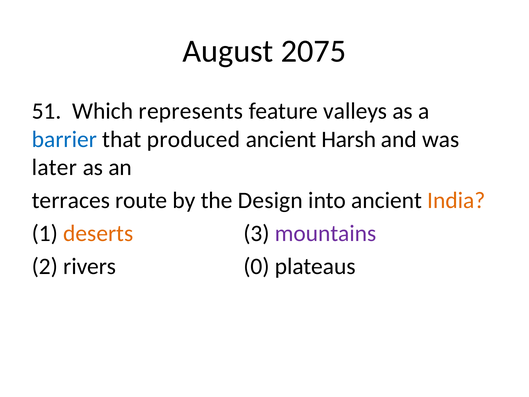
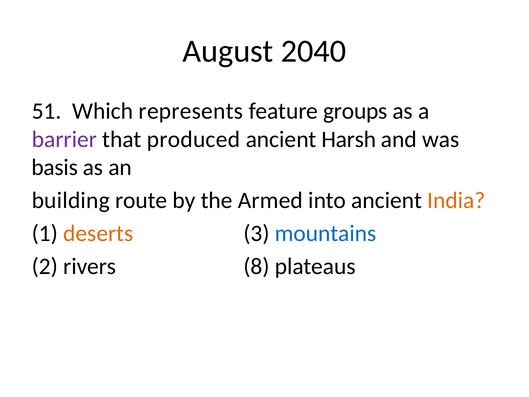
2075: 2075 -> 2040 (314, 51)
valleys: valleys -> groups (355, 111)
barrier colour: blue -> purple (64, 139)
later: later -> basis (55, 167)
terraces: terraces -> building (71, 200)
Design: Design -> Armed (270, 200)
mountains colour: purple -> blue (326, 233)
0: 0 -> 8 (256, 266)
